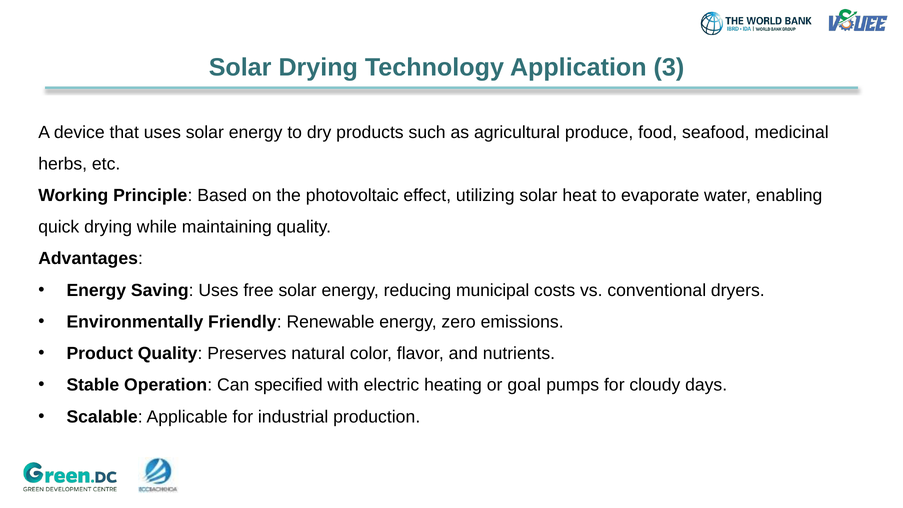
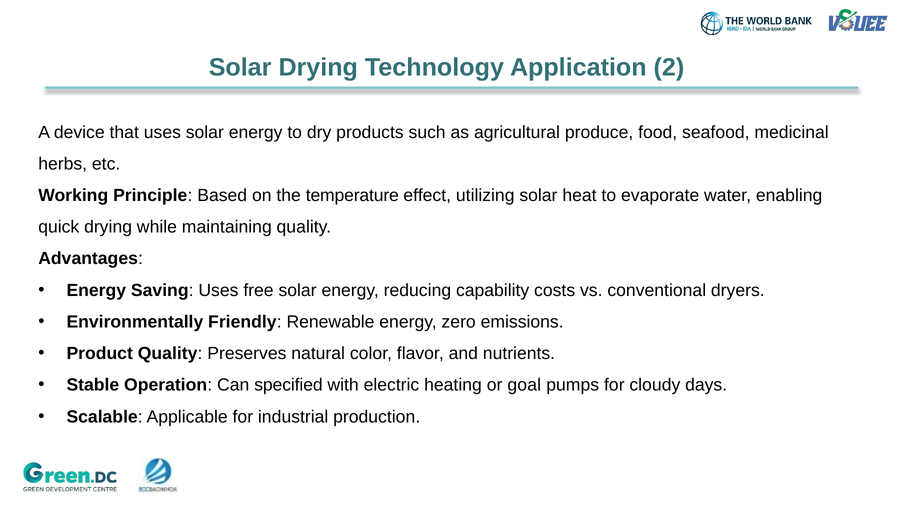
3: 3 -> 2 (669, 68)
photovoltaic: photovoltaic -> temperature (352, 195)
municipal: municipal -> capability (493, 290)
